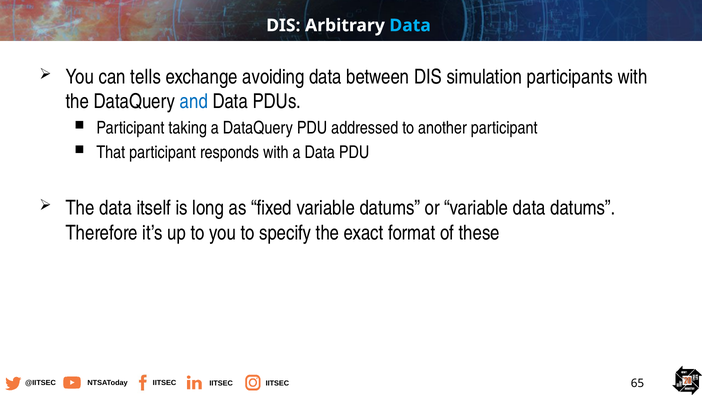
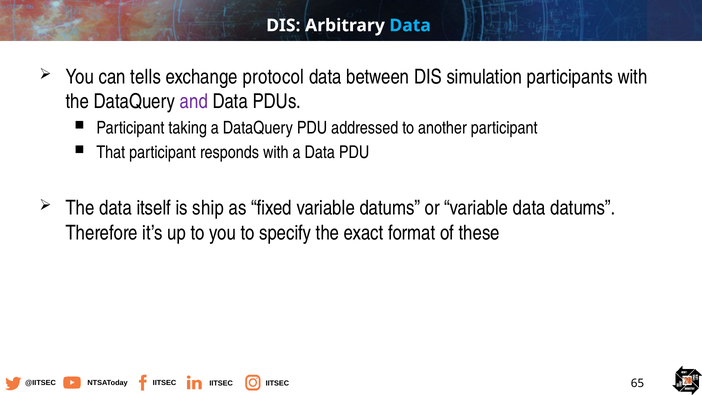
avoiding: avoiding -> protocol (273, 77)
and colour: blue -> purple (194, 102)
long: long -> ship (208, 208)
